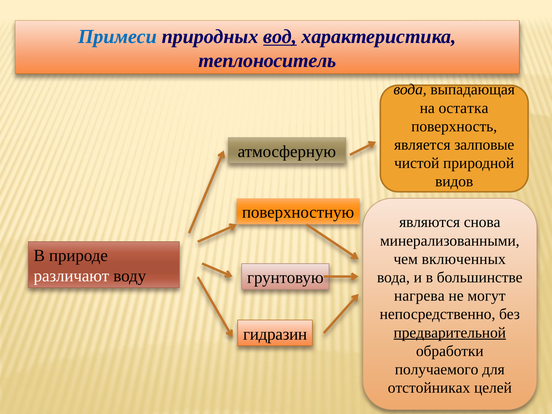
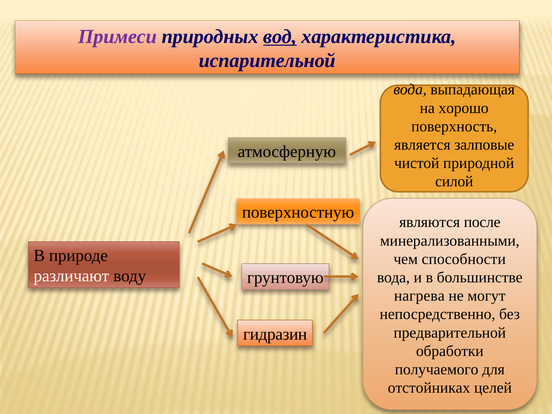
Примеси colour: blue -> purple (117, 37)
теплоноситель: теплоноситель -> испарительной (267, 61)
остатка: остатка -> хорошо (464, 108)
видов: видов -> силой (454, 182)
снова: снова -> после (482, 222)
включенных: включенных -> способности (464, 259)
предварительной underline: present -> none (450, 333)
